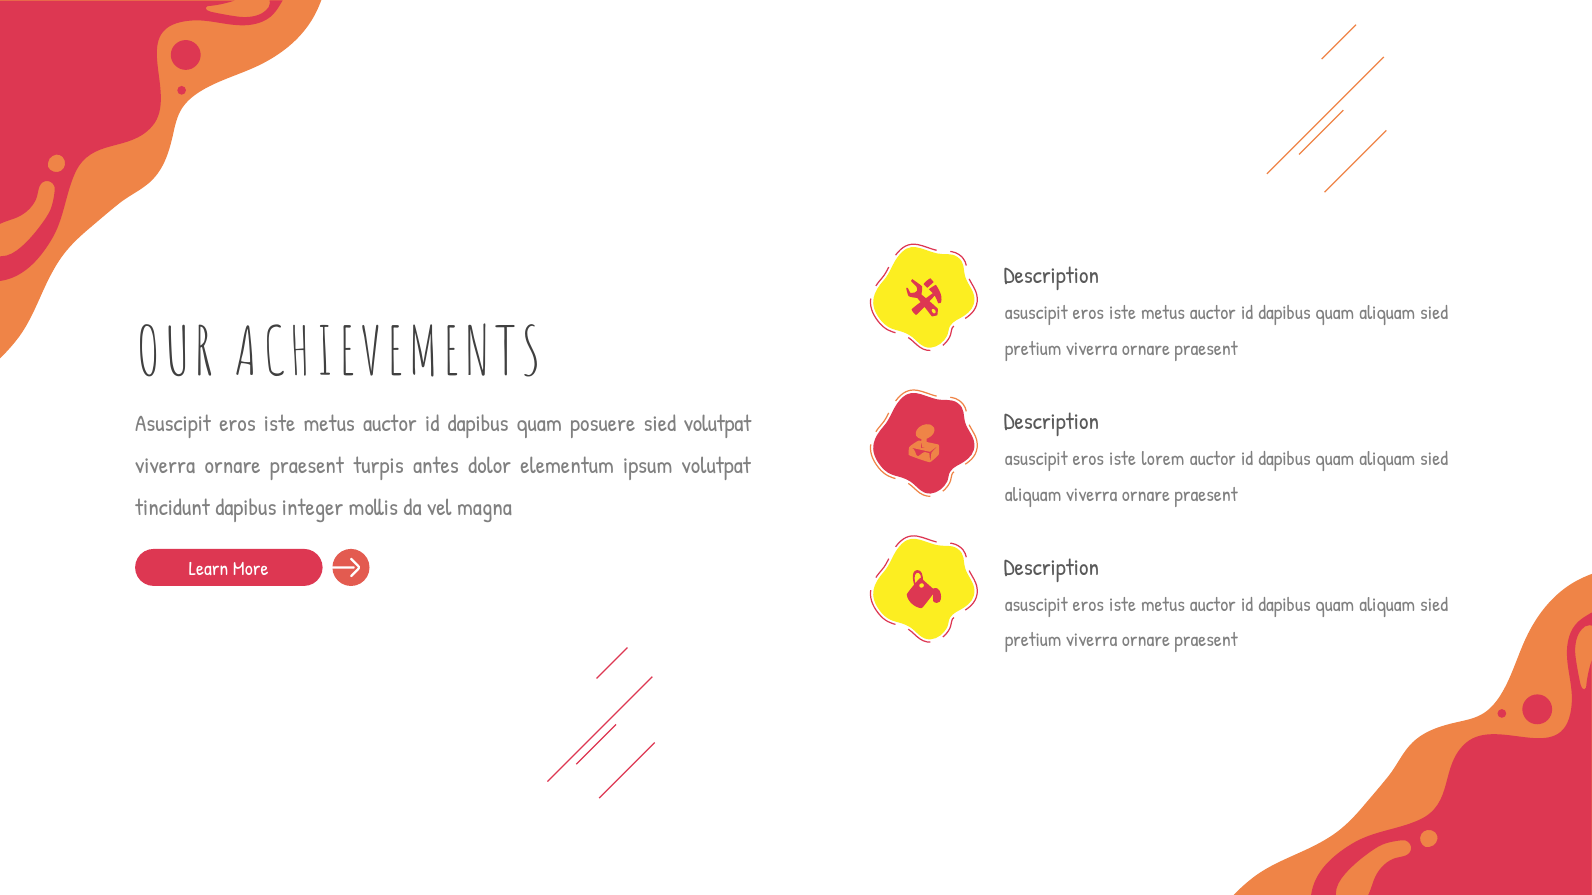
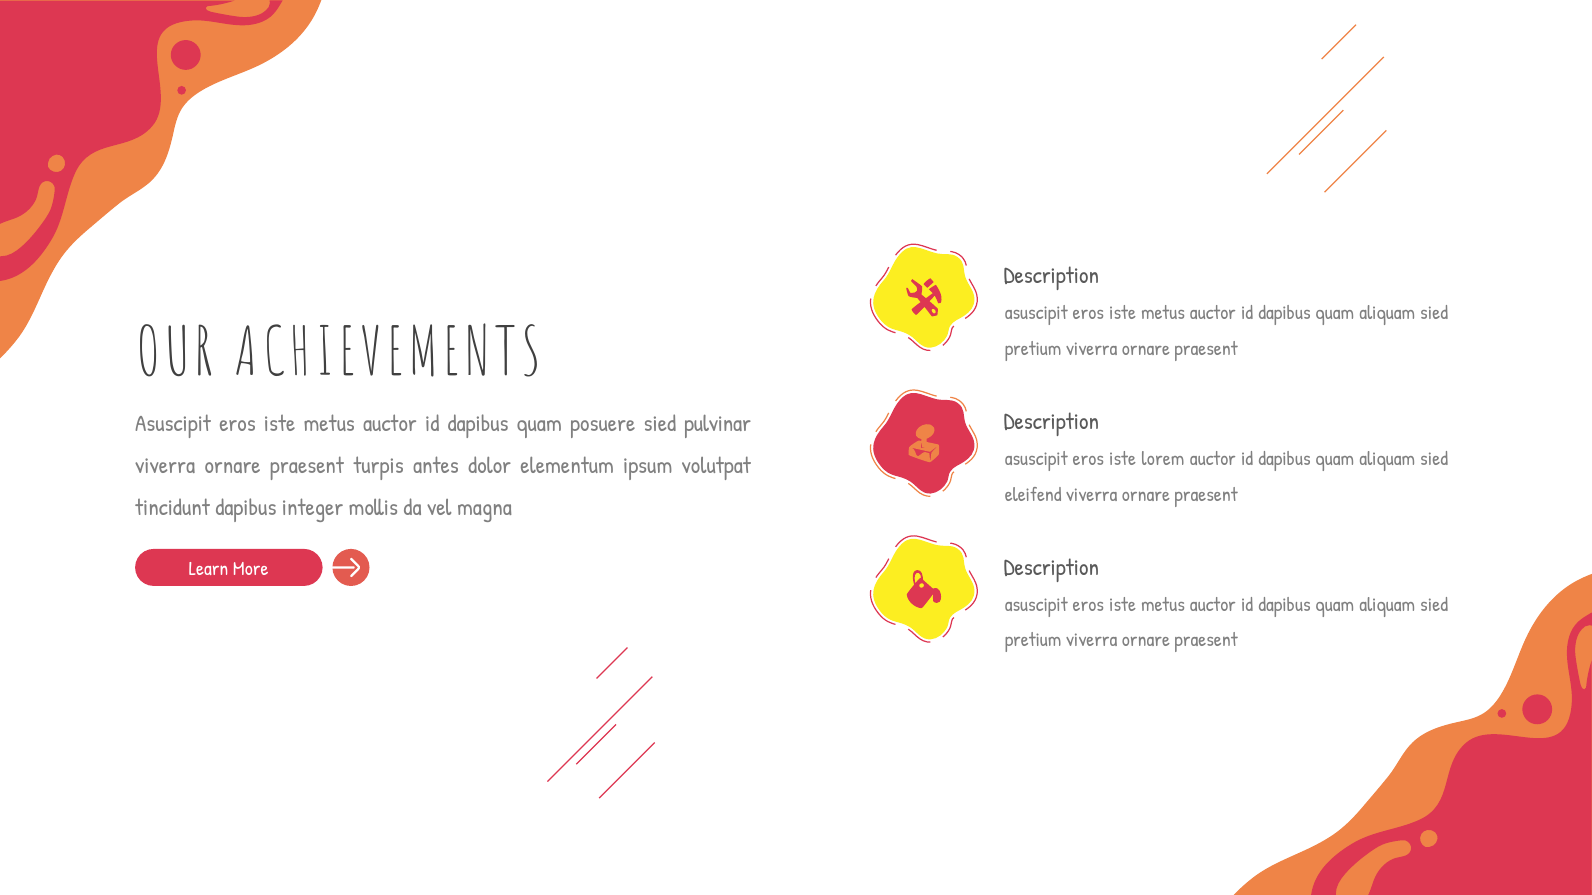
sied volutpat: volutpat -> pulvinar (718, 424)
aliquam: aliquam -> eleifend (1033, 495)
